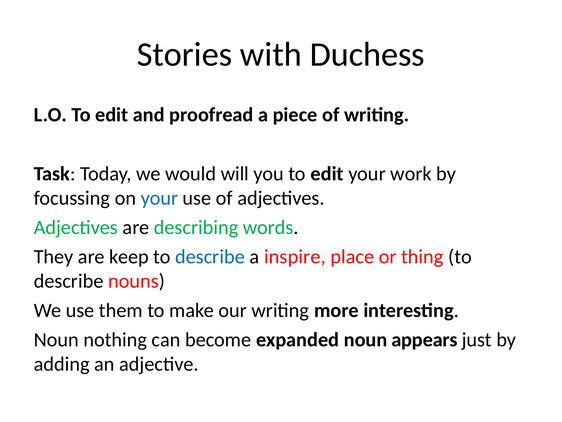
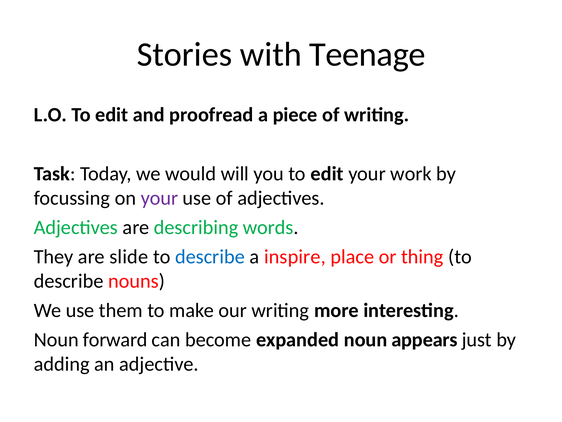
Duchess: Duchess -> Teenage (367, 54)
your colour: blue -> purple (159, 198)
keep: keep -> slide (129, 256)
nothing: nothing -> forward (115, 339)
